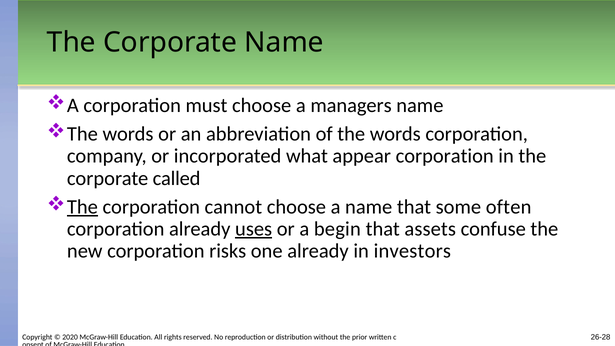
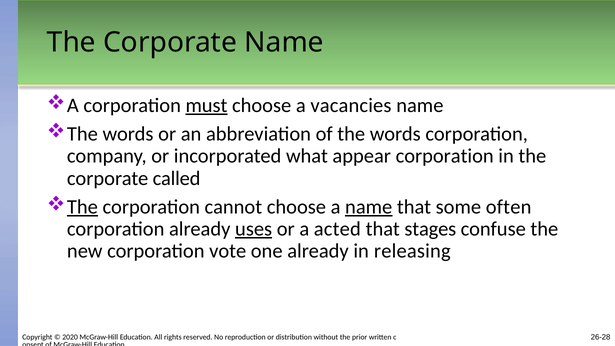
must underline: none -> present (206, 105)
managers: managers -> vacancies (351, 105)
name underline: none -> present (369, 207)
begin: begin -> acted (337, 229)
assets: assets -> stages (430, 229)
risks: risks -> vote (228, 251)
investors: investors -> releasing (412, 251)
